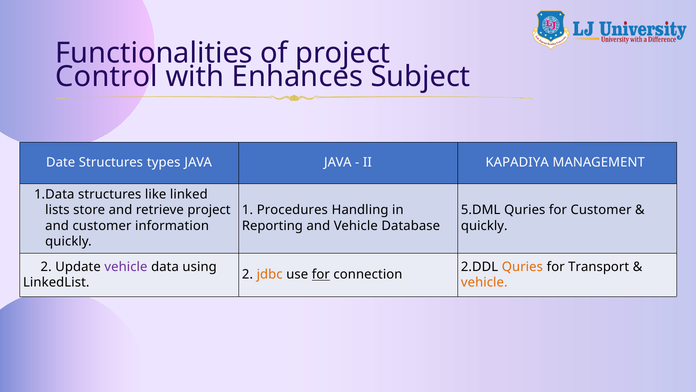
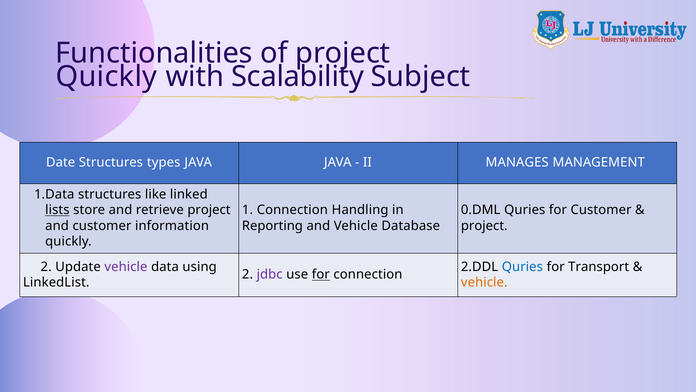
Control: Control -> Quickly (107, 77)
Enhances: Enhances -> Scalability (298, 77)
KAPADIYA: KAPADIYA -> MANAGES (517, 162)
lists underline: none -> present (57, 210)
1 Procedures: Procedures -> Connection (292, 210)
5.DML: 5.DML -> 0.DML (481, 210)
quickly: quickly -> project (484, 225)
Quries colour: orange -> blue (522, 266)
jdbc colour: orange -> purple (270, 274)
